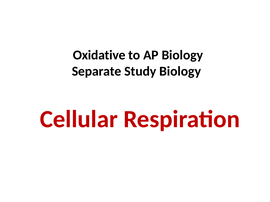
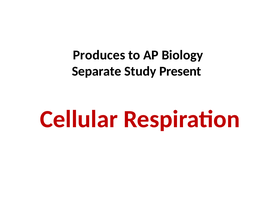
Oxidative: Oxidative -> Produces (99, 55)
Study Biology: Biology -> Present (180, 71)
